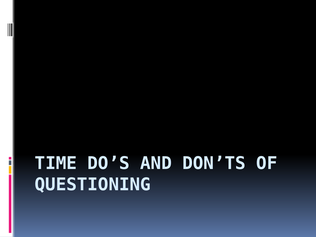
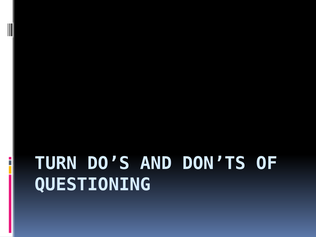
TIME: TIME -> TURN (56, 163)
